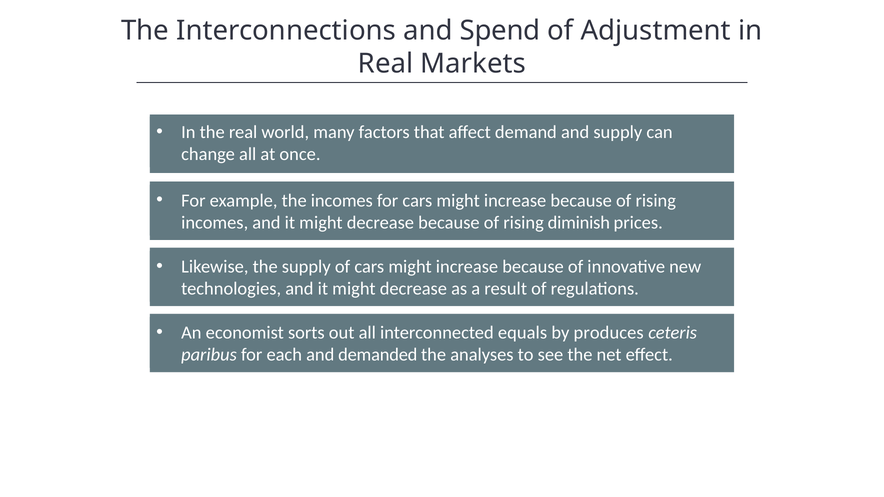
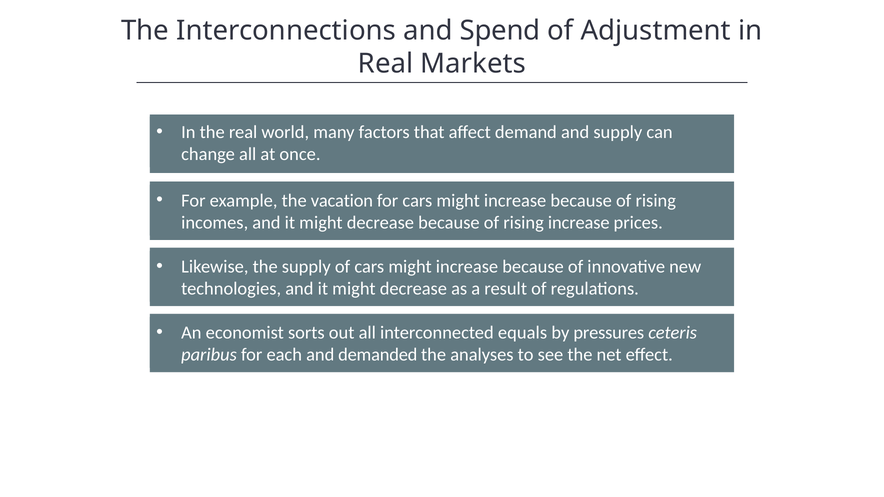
the incomes: incomes -> vacation (342, 201)
rising diminish: diminish -> increase (579, 223)
produces: produces -> pressures (609, 333)
